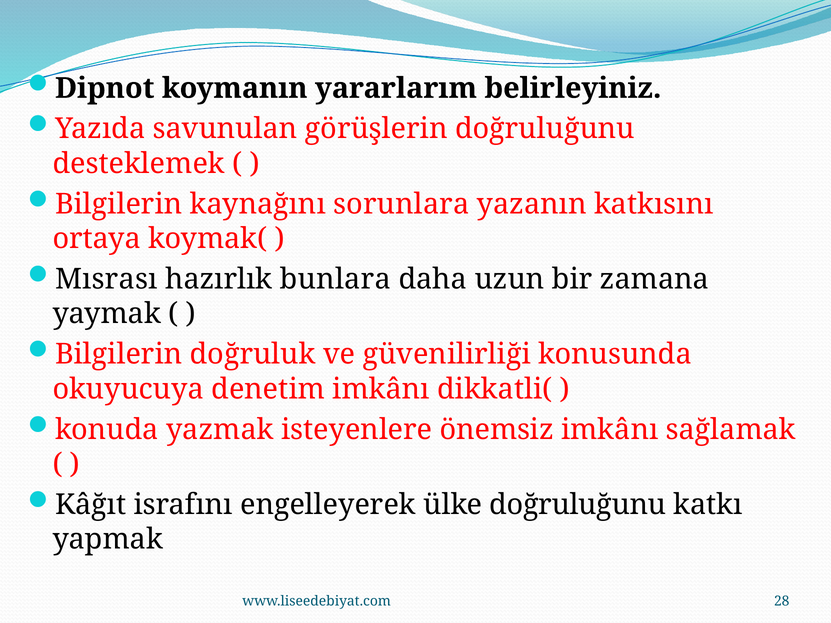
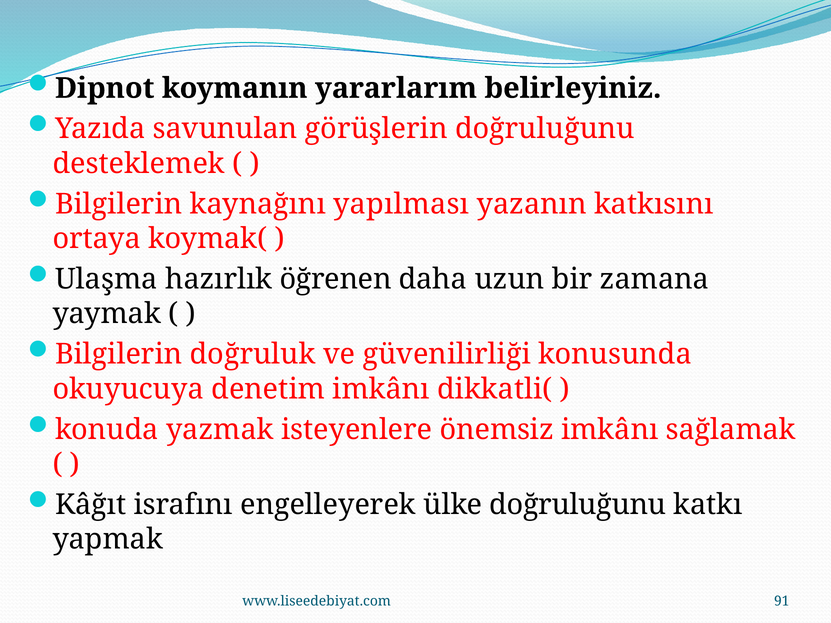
sorunlara: sorunlara -> yapılması (401, 204)
Mısrası: Mısrası -> Ulaşma (106, 279)
bunlara: bunlara -> öğrenen (336, 279)
28: 28 -> 91 (782, 601)
